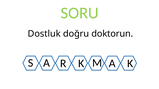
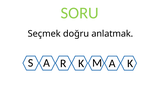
Dostluk: Dostluk -> Seçmek (44, 34)
doktorun: doktorun -> anlatmak (112, 34)
